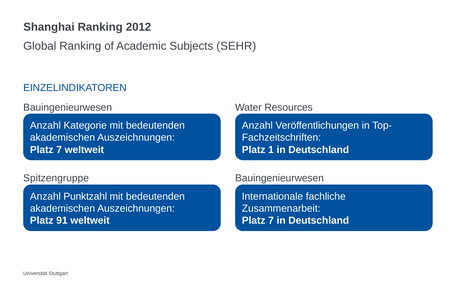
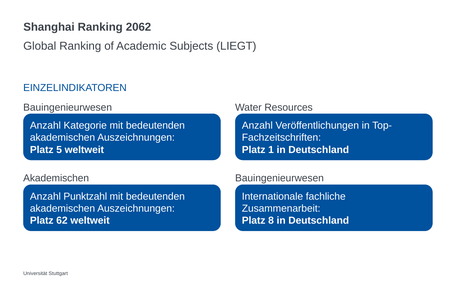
2012: 2012 -> 2062 (139, 27)
SEHR: SEHR -> LIEGT (236, 46)
7: 7 -> 5 (59, 150)
Spitzengruppe: Spitzengruppe -> Akademischen (56, 178)
91: 91 -> 62 (62, 221)
7: 7 -> 8 (271, 221)
